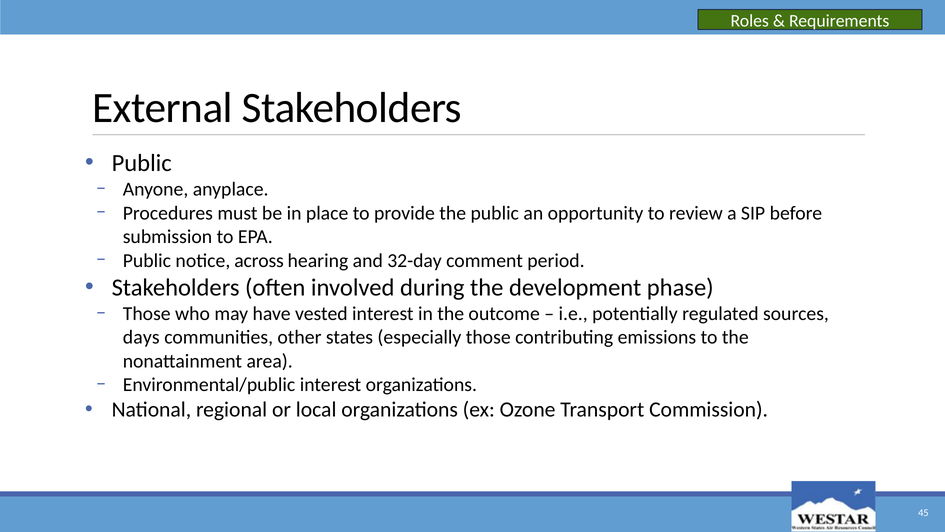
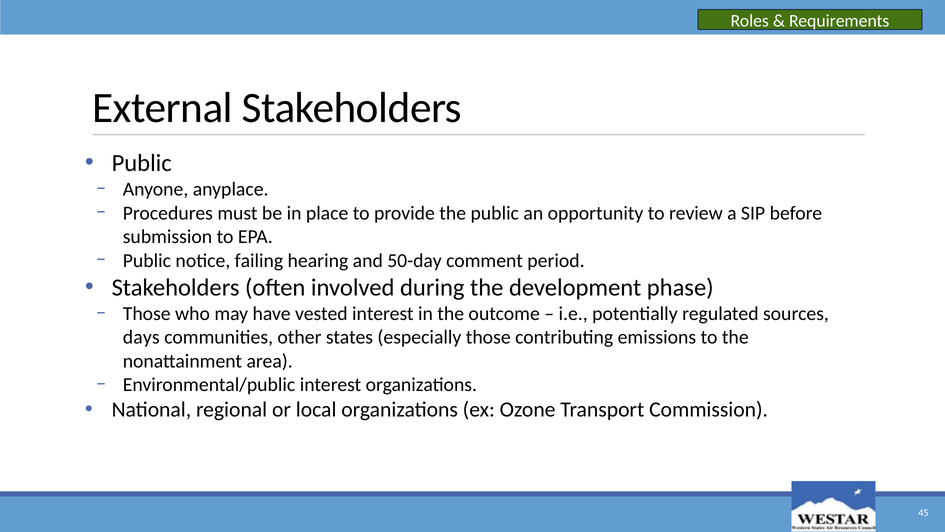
across: across -> failing (259, 260)
32-day: 32-day -> 50-day (415, 260)
